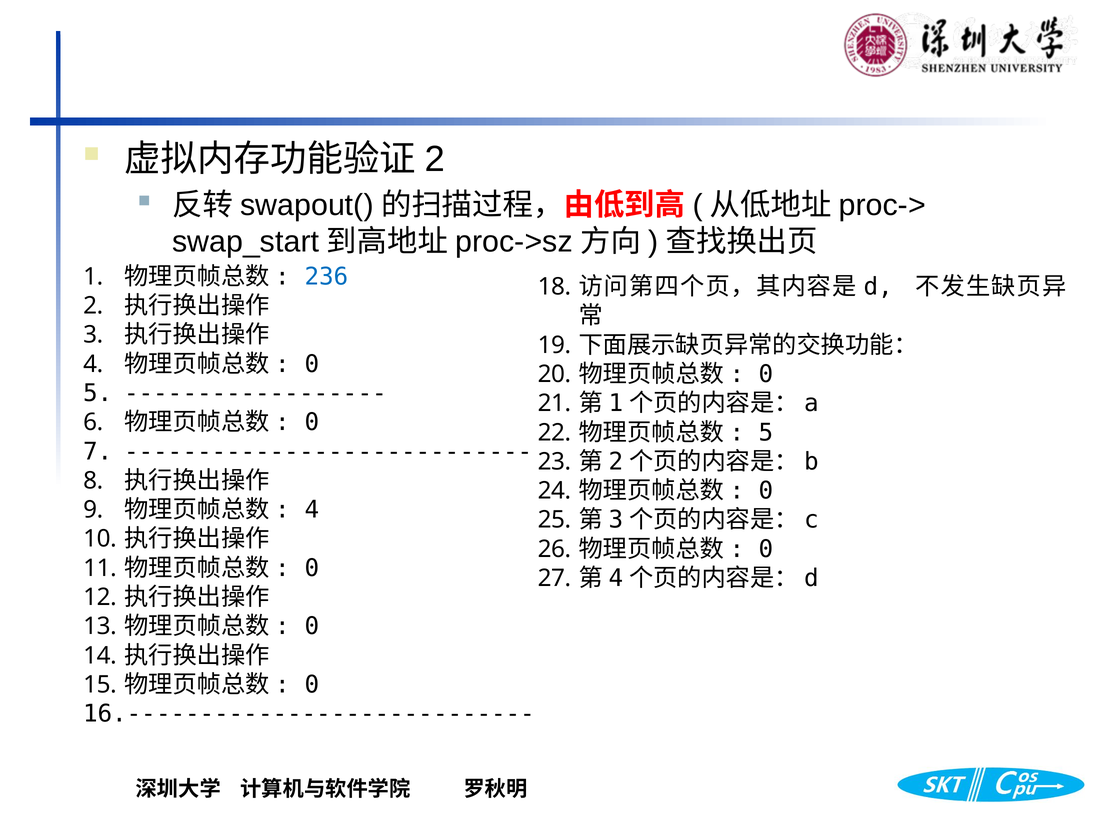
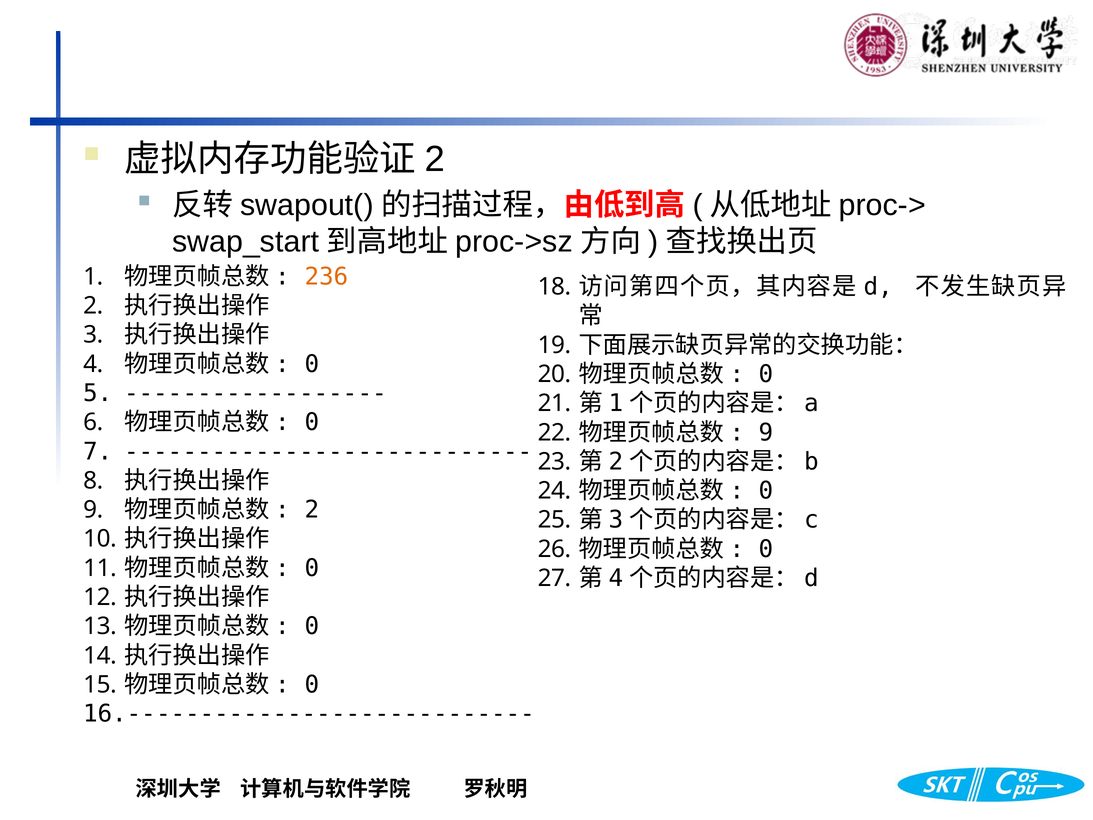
236 colour: blue -> orange (326, 277)
5: 5 -> 9 (766, 432)
4: 4 -> 2 (312, 510)
